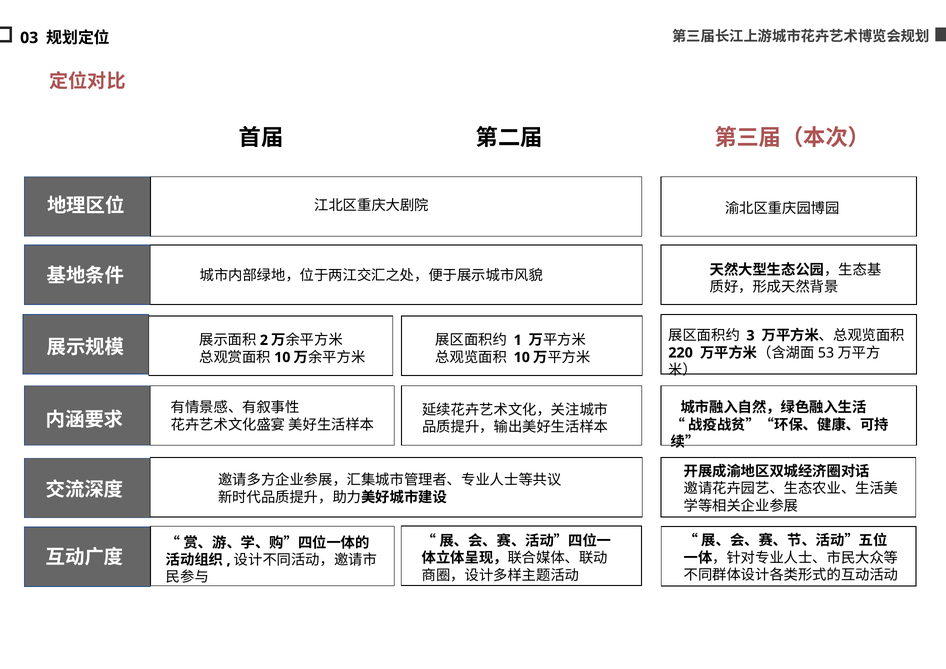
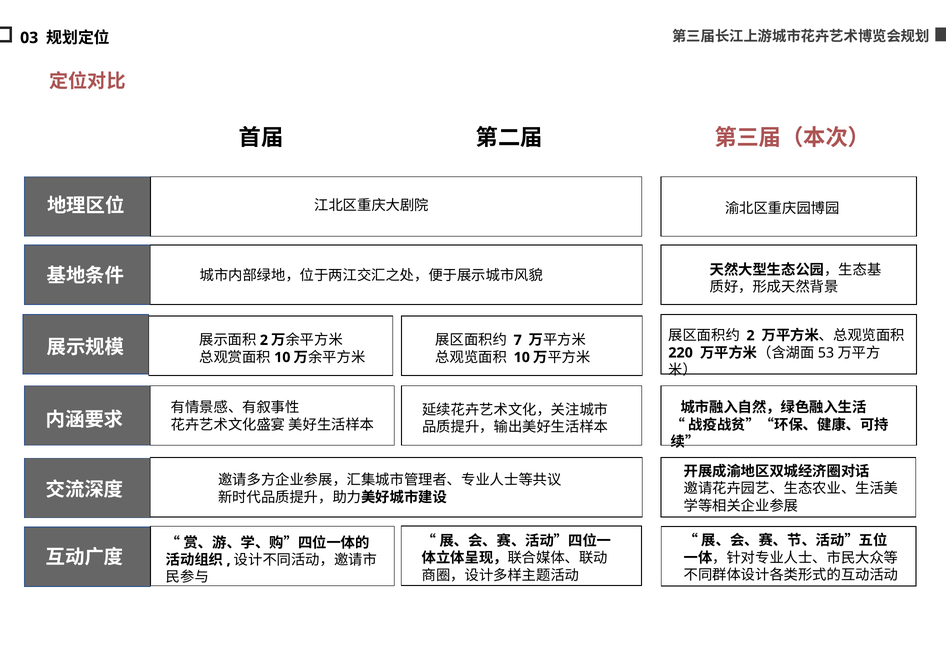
3: 3 -> 2 (751, 336)
1: 1 -> 7 (518, 340)
